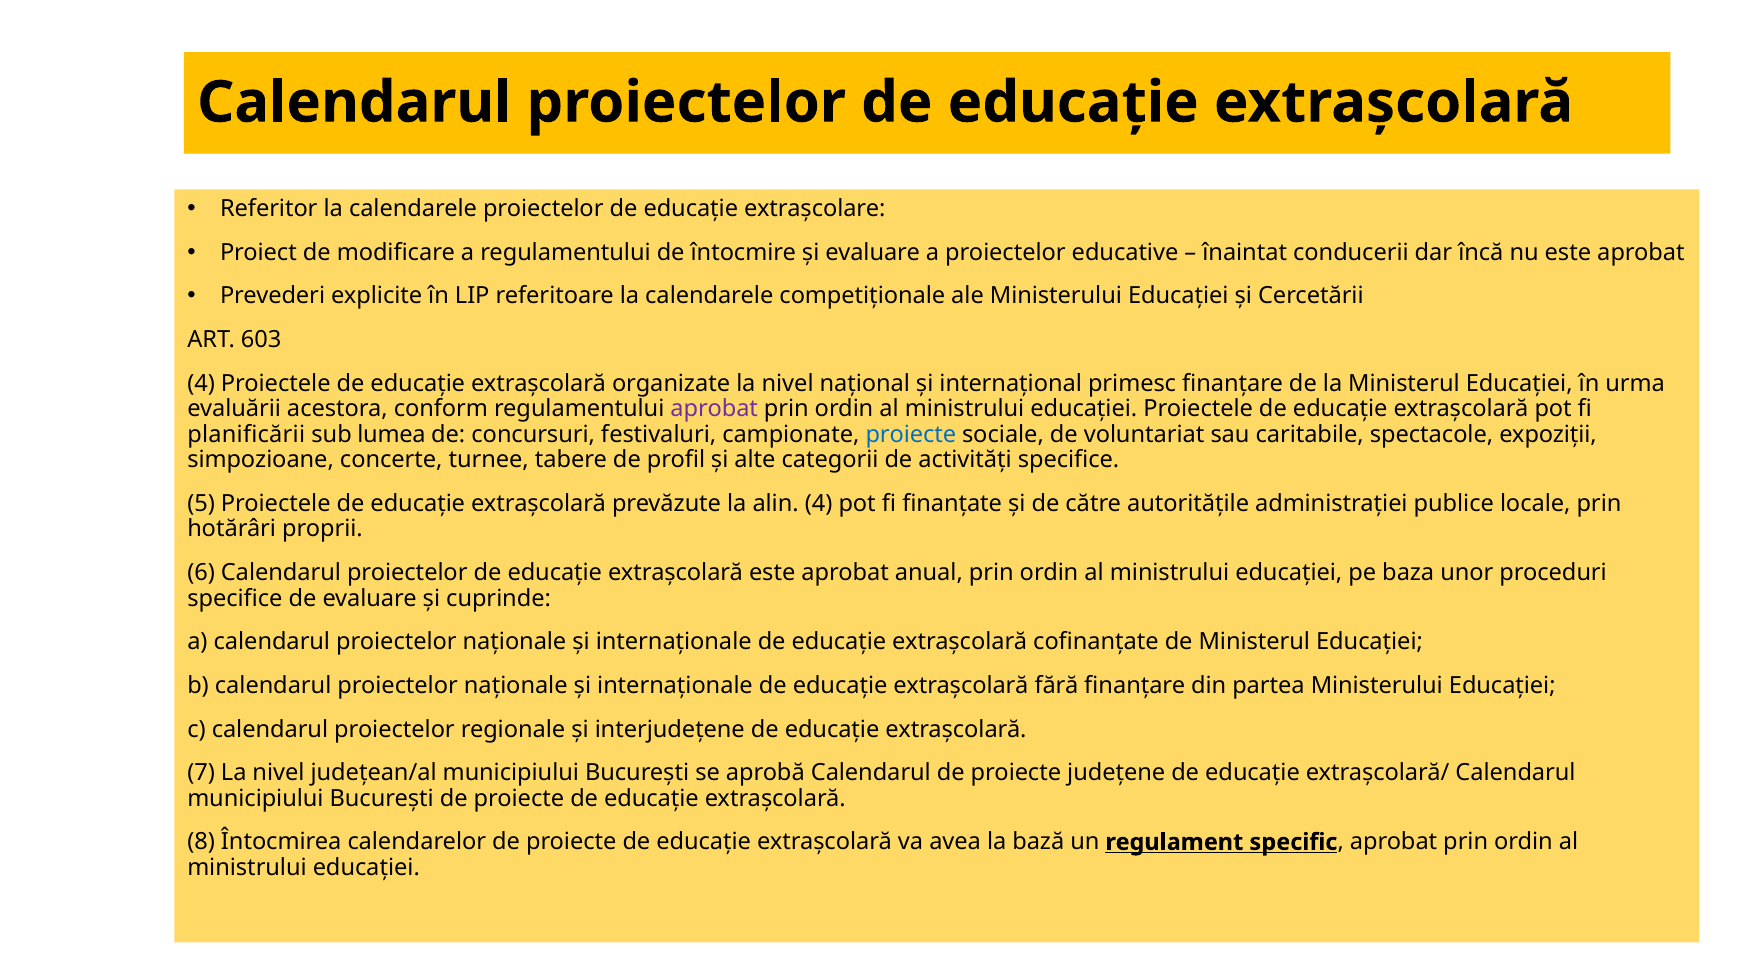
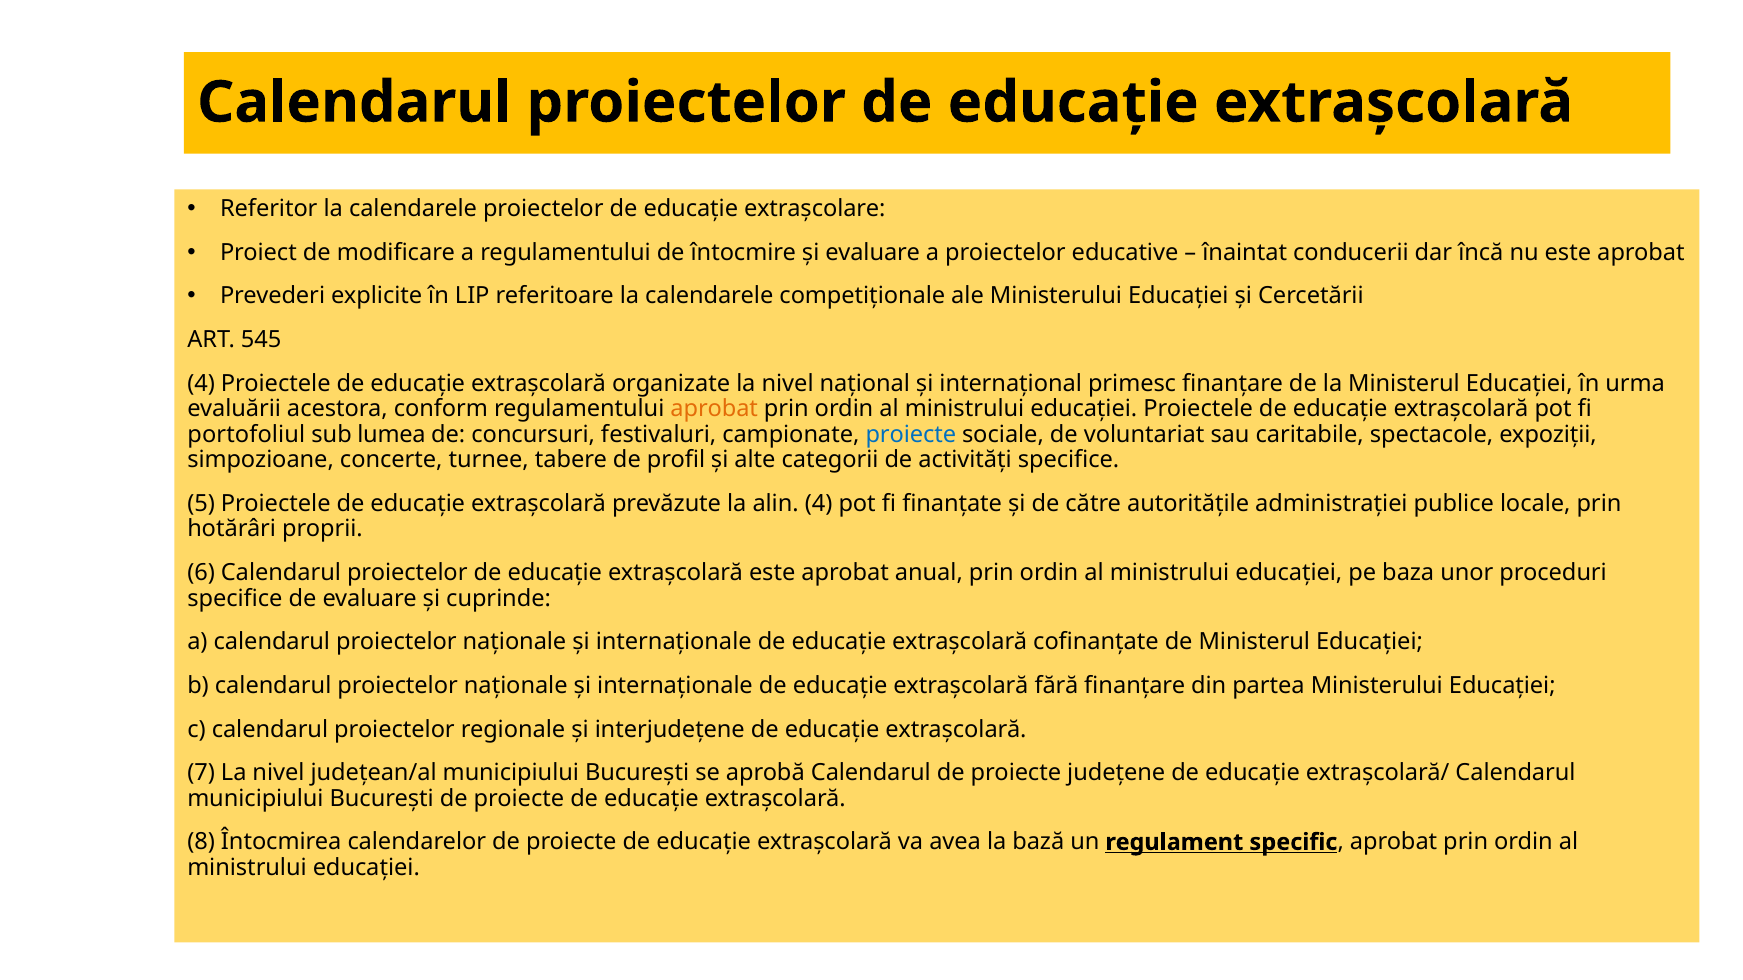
603: 603 -> 545 (261, 340)
aprobat colour: purple -> orange (714, 409)
planificării: planificării -> portofoliul (246, 435)
